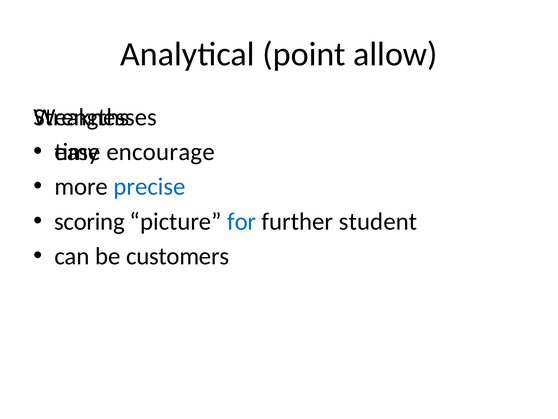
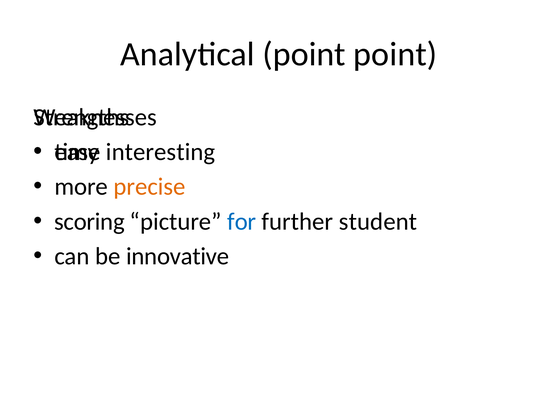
point allow: allow -> point (395, 54)
encourage: encourage -> interesting (161, 152)
precise colour: blue -> orange (149, 187)
customers: customers -> innovative (178, 256)
